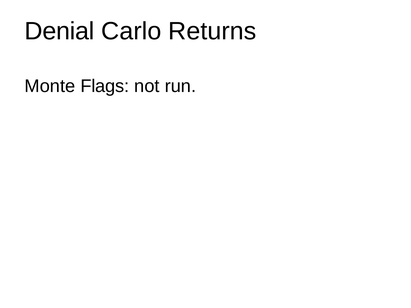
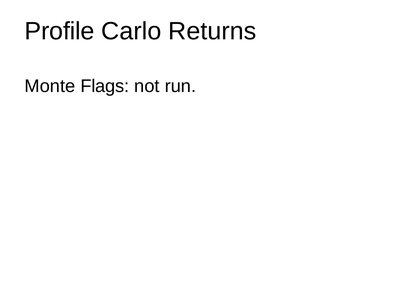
Denial: Denial -> Profile (60, 31)
